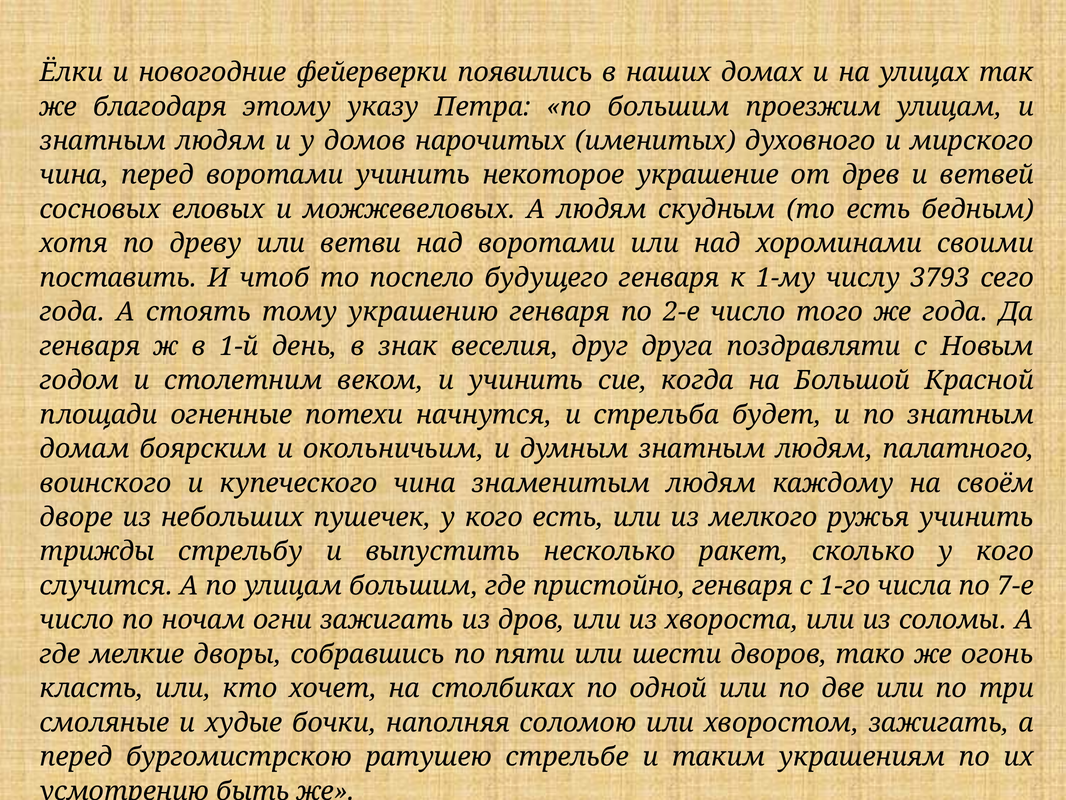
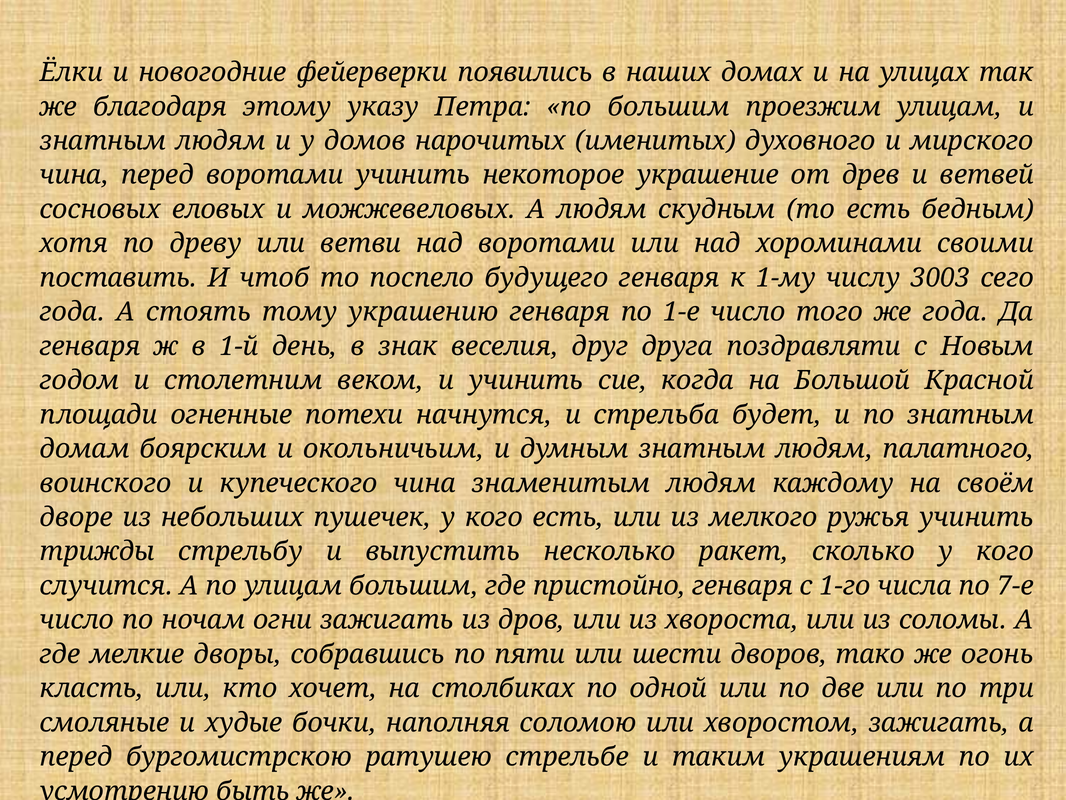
3793: 3793 -> 3003 (940, 278)
2-е: 2-е -> 1-е (682, 312)
